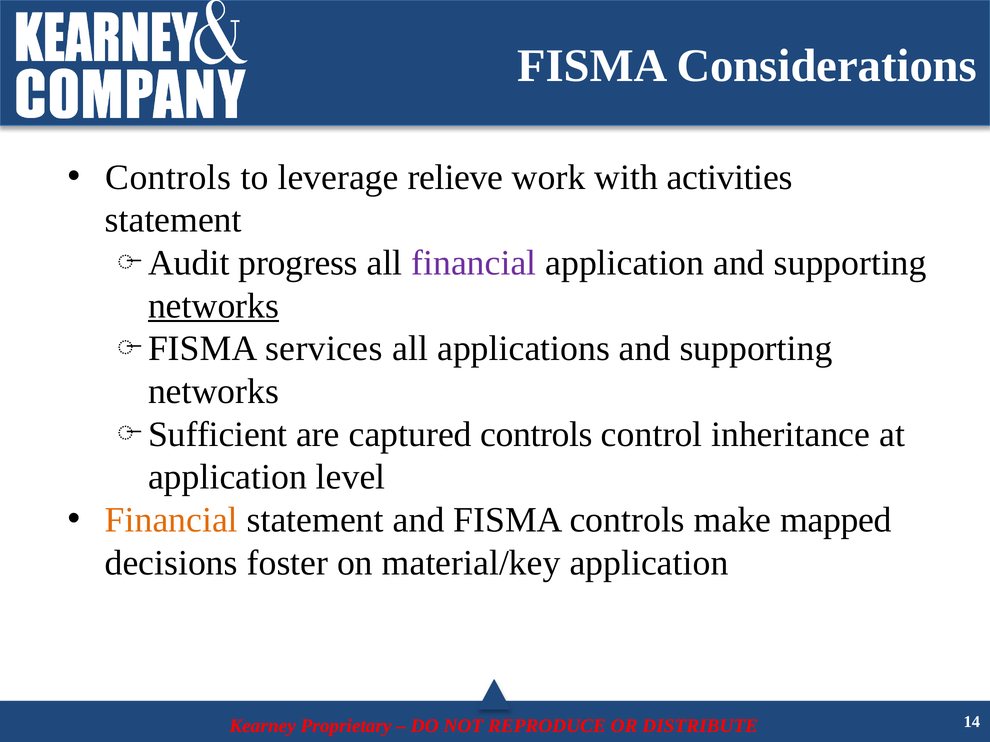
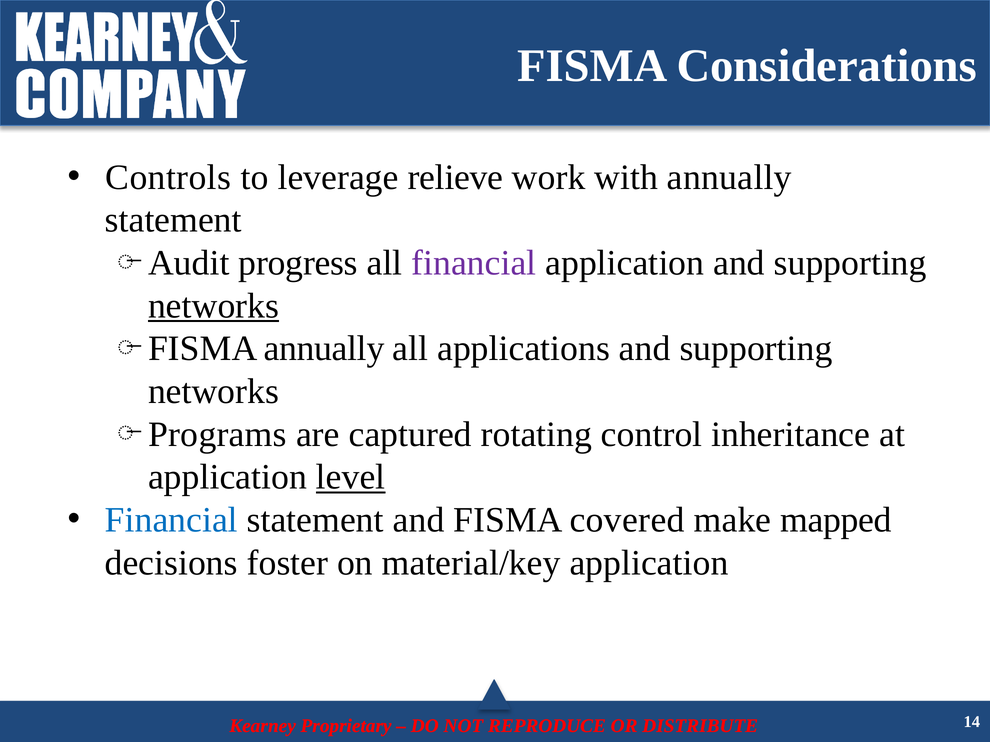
with activities: activities -> annually (729, 177)
FISMA services: services -> annually (324, 349)
Sufficient: Sufficient -> Programs (217, 435)
captured controls: controls -> rotating (536, 435)
level underline: none -> present (351, 478)
Financial colour: orange -> blue (171, 520)
FISMA controls: controls -> covered (627, 520)
